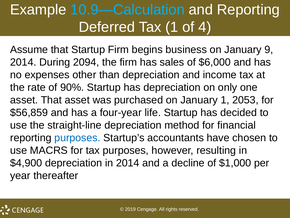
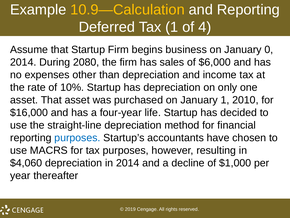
10.9—Calculation colour: light blue -> yellow (128, 10)
9: 9 -> 0 (269, 50)
2094: 2094 -> 2080 (86, 62)
90%: 90% -> 10% (72, 87)
2053: 2053 -> 2010 (245, 100)
$56,859: $56,859 -> $16,000 (29, 112)
$4,900: $4,900 -> $4,060 (26, 163)
